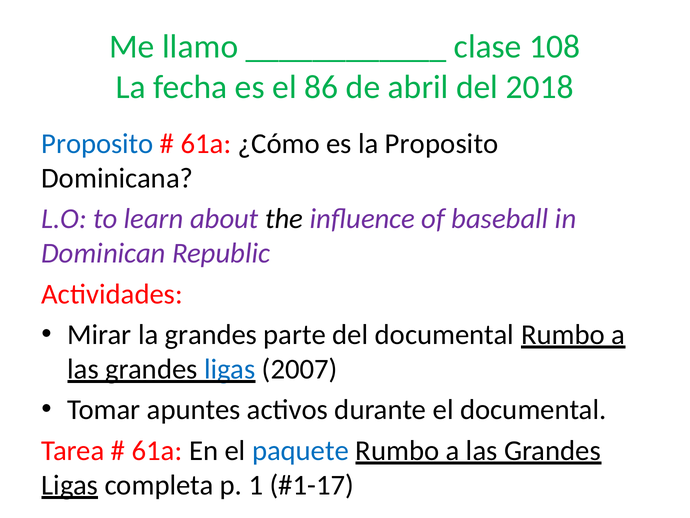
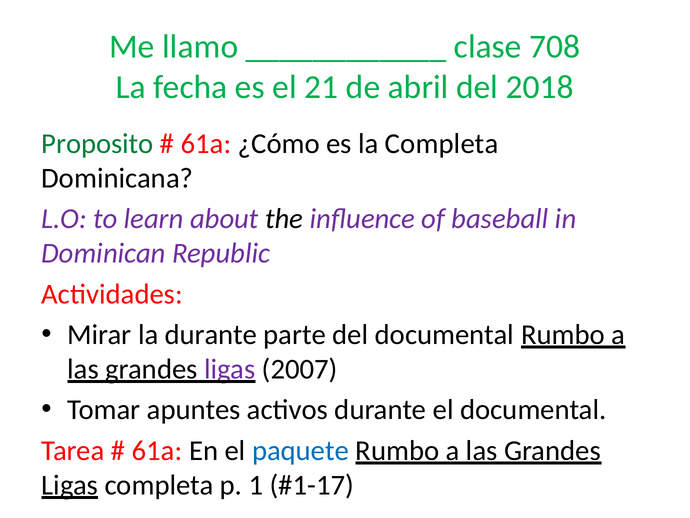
108: 108 -> 708 (555, 47)
86: 86 -> 21 (321, 87)
Proposito colour: blue -> green (97, 143)
la Proposito: Proposito -> Completa (442, 143)
la grandes: grandes -> durante (211, 334)
ligas colour: blue -> purple (230, 369)
